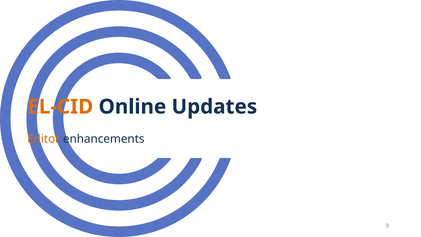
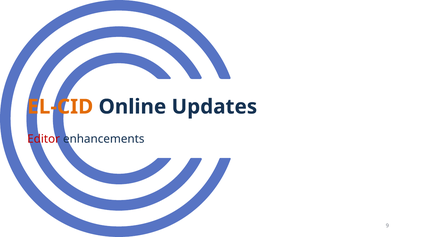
Editor colour: orange -> red (44, 139)
